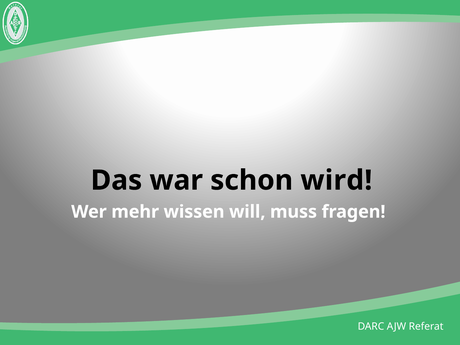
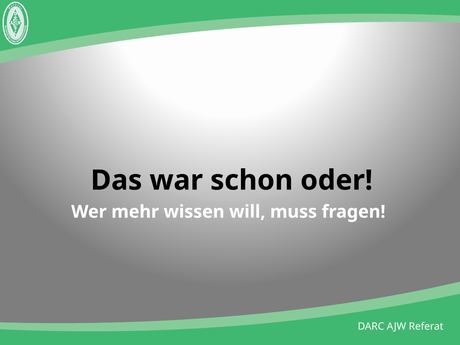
wird: wird -> oder (337, 180)
